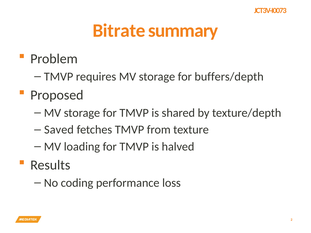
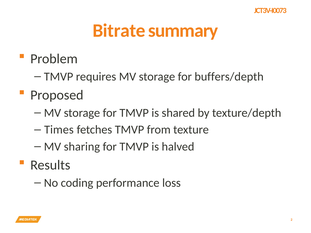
Saved: Saved -> Times (59, 130)
loading: loading -> sharing (82, 147)
